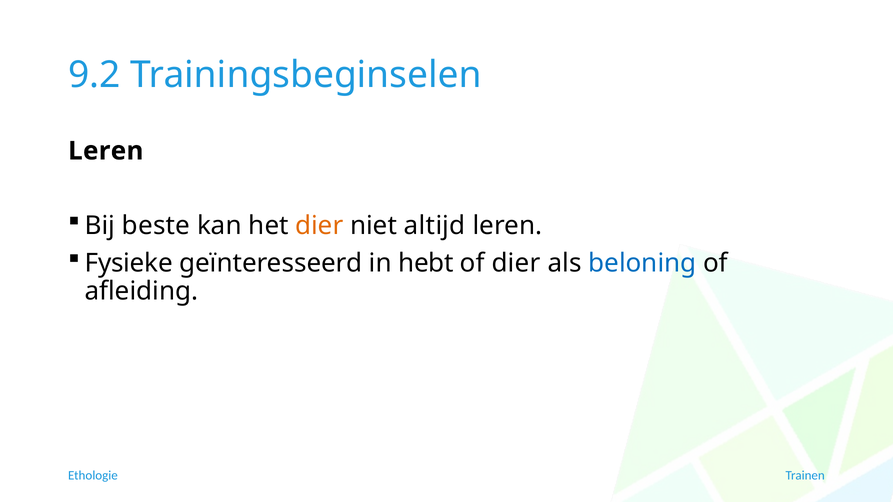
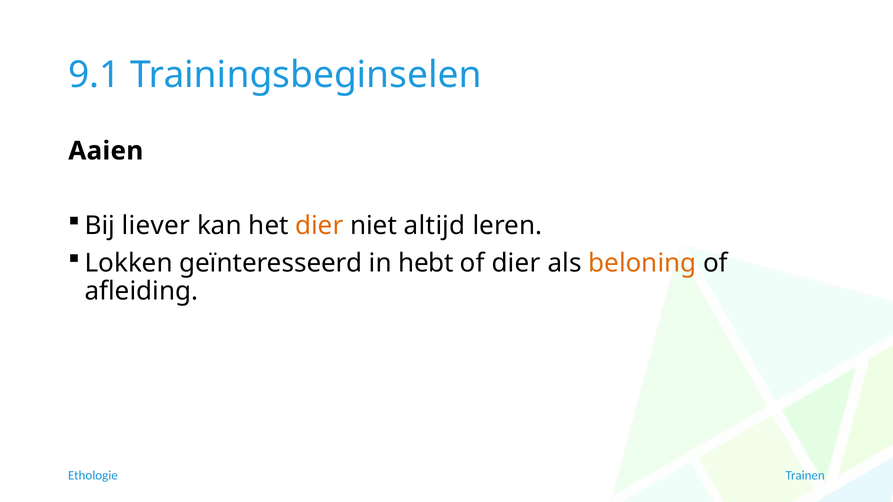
9.2: 9.2 -> 9.1 (94, 75)
Leren: Leren -> Aaien (106, 151)
beste: beste -> liever (156, 226)
Fysieke: Fysieke -> Lokken (129, 263)
beloning colour: blue -> orange (642, 263)
